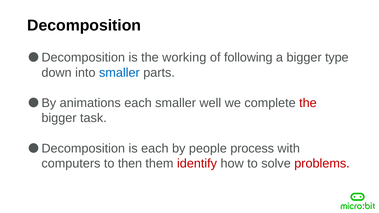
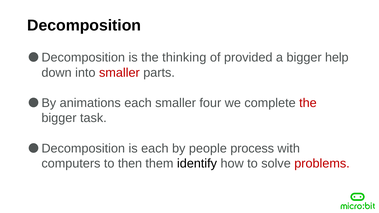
working: working -> thinking (184, 57)
following: following -> provided (248, 57)
type: type -> help (337, 57)
smaller colour: blue -> red (119, 73)
well: well -> four (210, 103)
identify colour: red -> black (197, 164)
